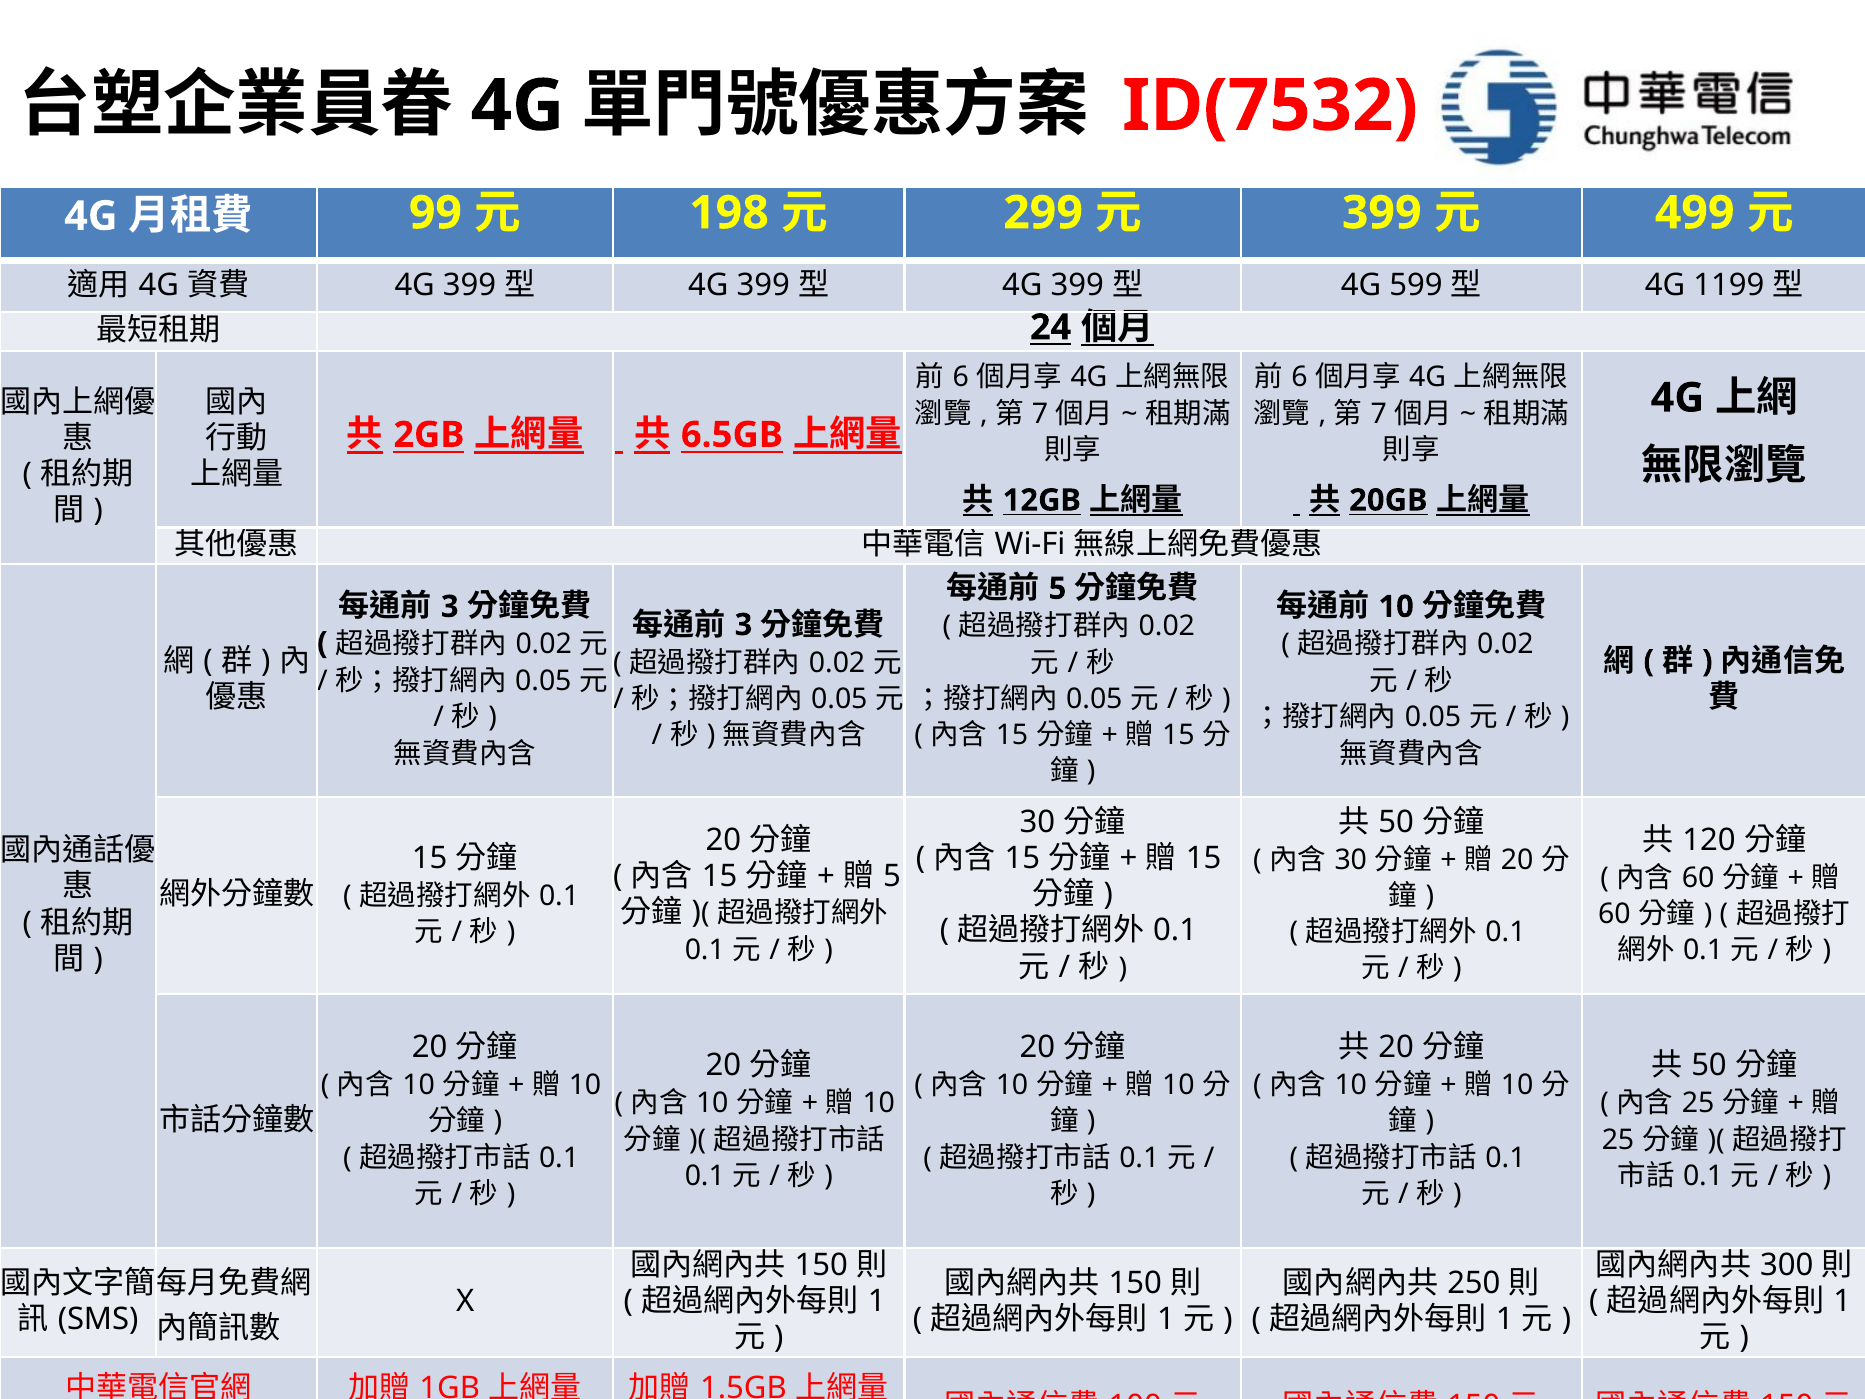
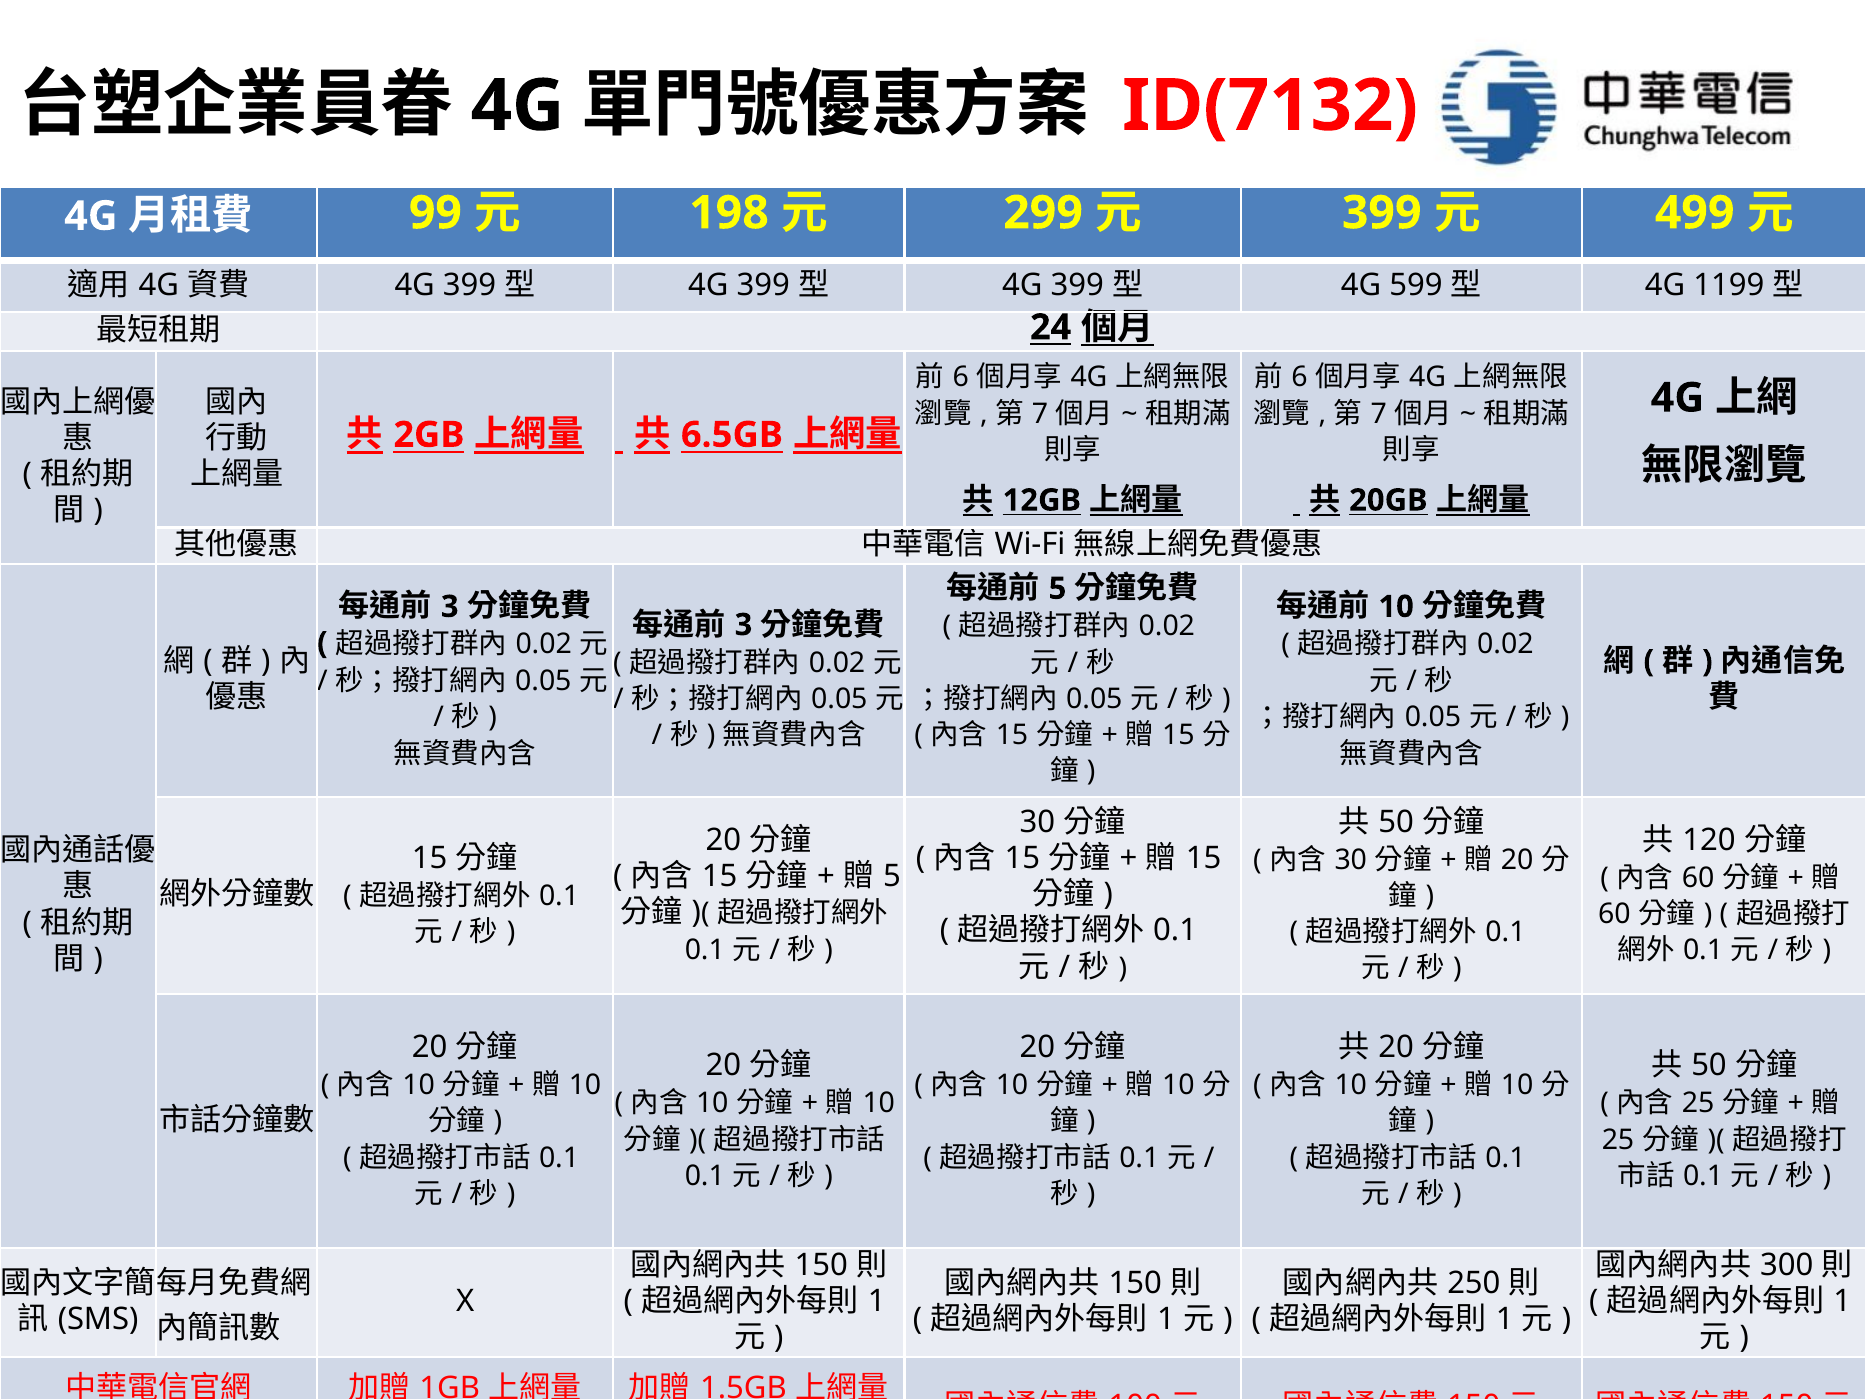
ID(7532: ID(7532 -> ID(7132 (1270, 106)
